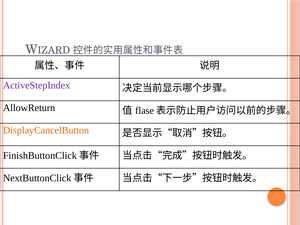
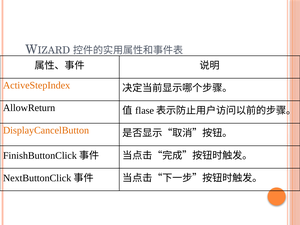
ActiveStepIndex colour: purple -> orange (37, 85)
